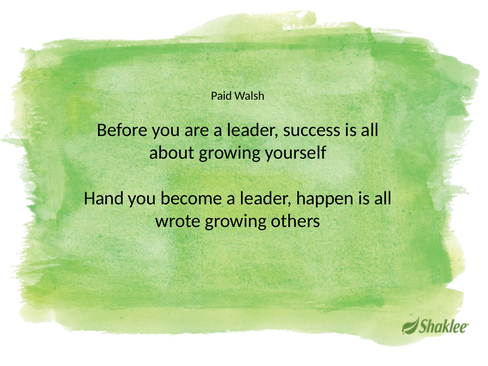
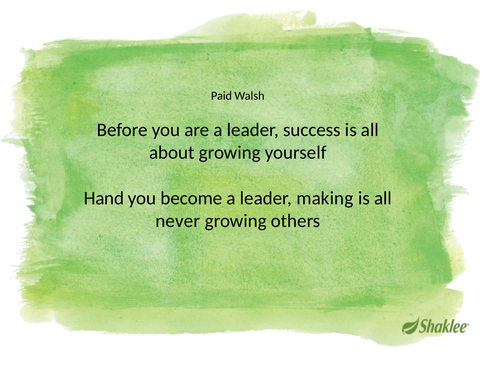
happen: happen -> making (325, 198)
wrote: wrote -> never (178, 221)
